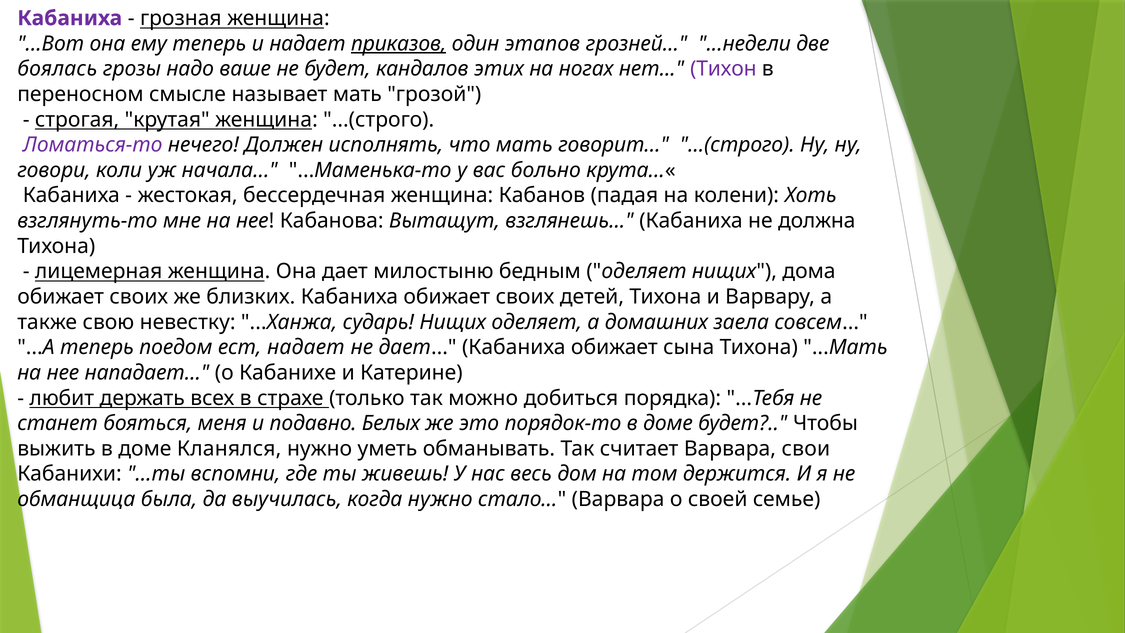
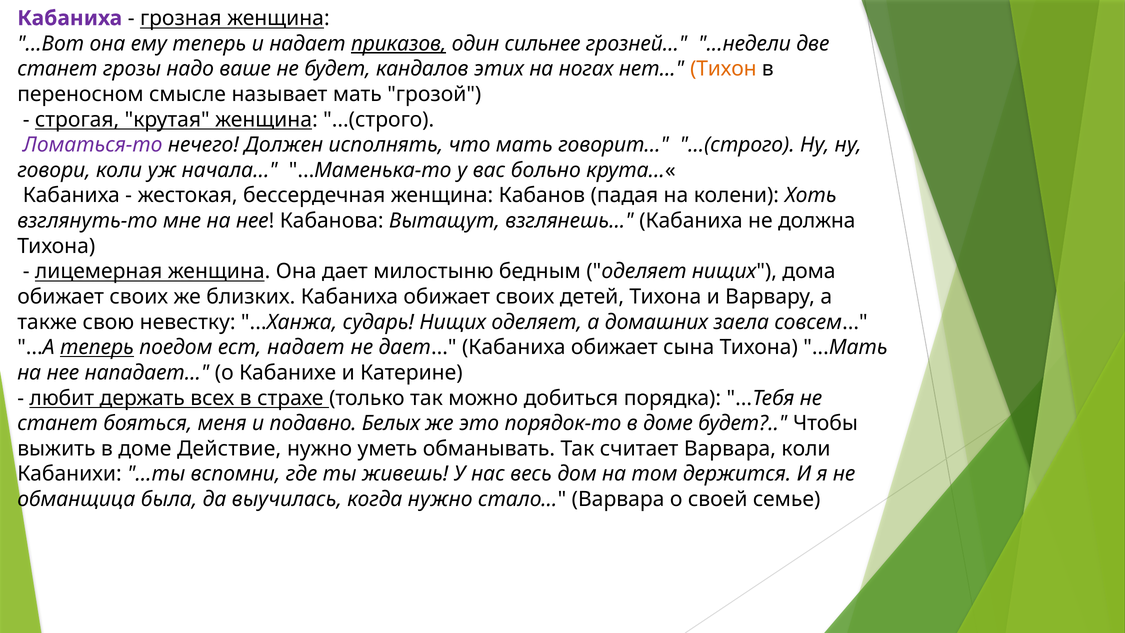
этапов: этапов -> сильнее (543, 44)
боялась: боялась -> станет (57, 69)
Тихон colour: purple -> orange (723, 69)
теперь underline: none -> present (97, 347)
Кланялся: Кланялся -> Действие (229, 449)
Варвара свои: свои -> коли (806, 449)
